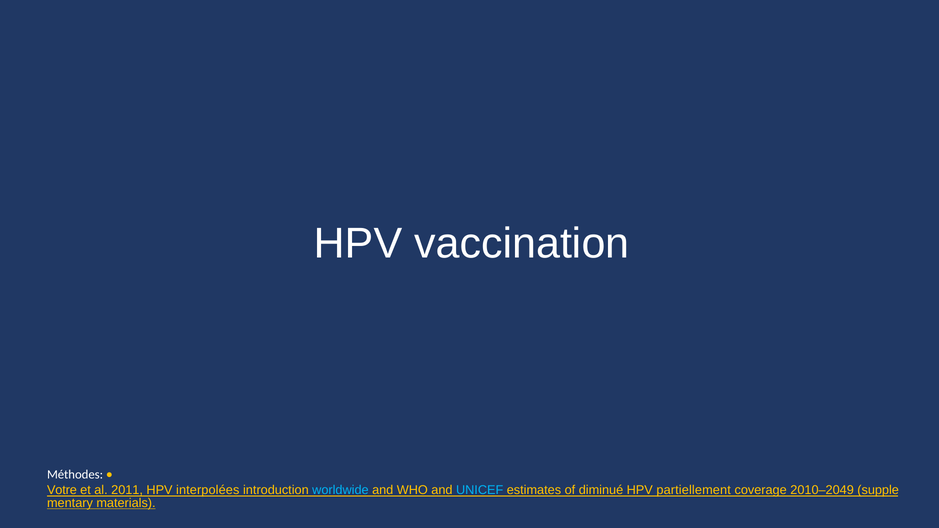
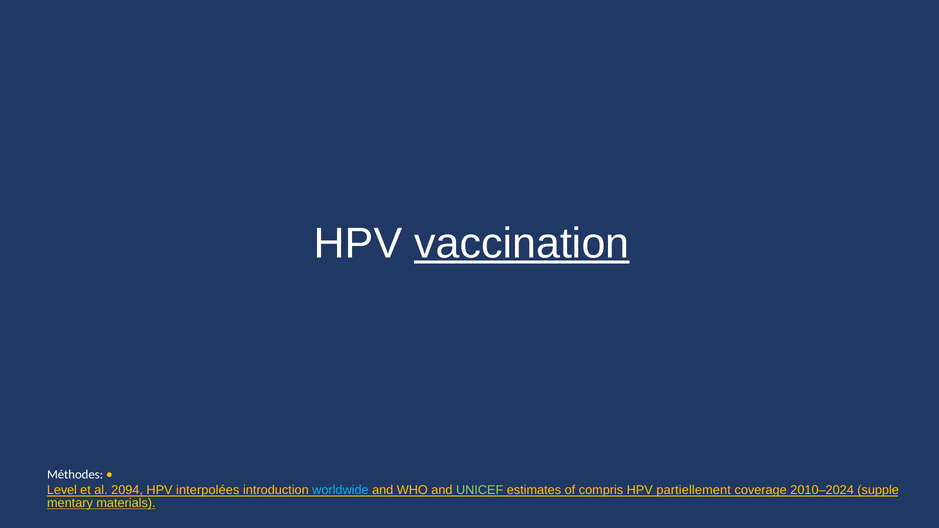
vaccination underline: none -> present (522, 244)
Votre: Votre -> Level (62, 490)
2011: 2011 -> 2094 (127, 490)
UNICEF colour: light blue -> light green (480, 490)
diminué: diminué -> compris (601, 490)
2010–2049: 2010–2049 -> 2010–2024 (822, 490)
